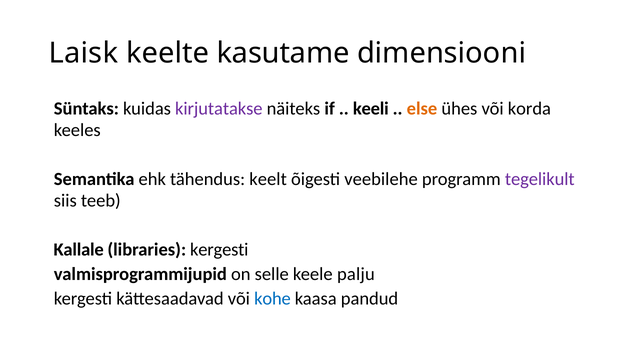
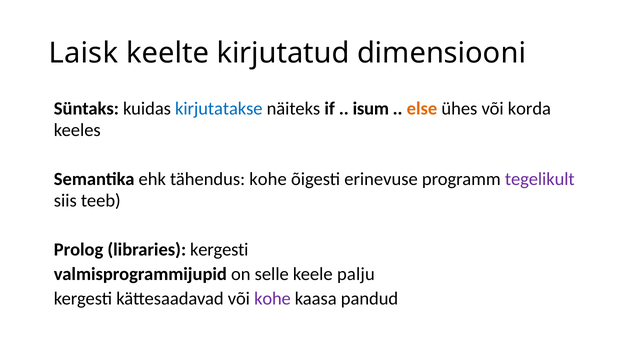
kasutame: kasutame -> kirjutatud (283, 53)
kirjutatakse colour: purple -> blue (219, 109)
keeli: keeli -> isum (371, 109)
tähendus keelt: keelt -> kohe (268, 179)
veebilehe: veebilehe -> erinevuse (381, 179)
Kallale: Kallale -> Prolog (79, 250)
kohe colour: blue -> purple (272, 299)
